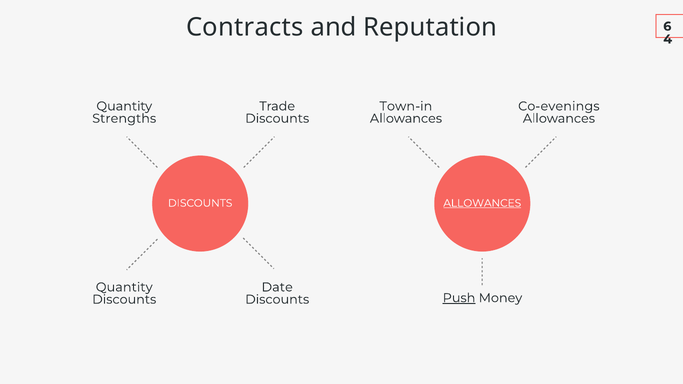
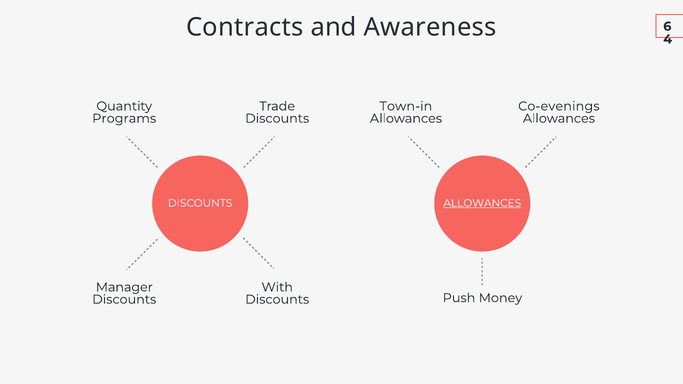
Reputation: Reputation -> Awareness (430, 27)
Strengths: Strengths -> Programs (124, 119)
Quantity: Quantity -> Manager (124, 287)
Date: Date -> With (277, 287)
Push underline: present -> none (459, 298)
